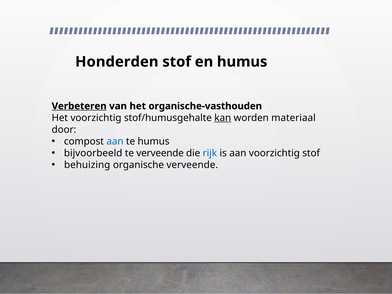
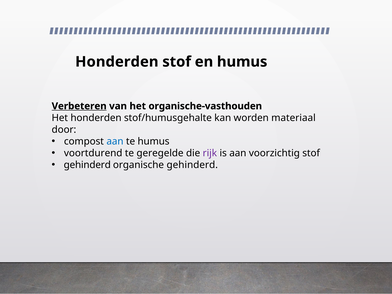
Het voorzichtig: voorzichtig -> honderden (96, 118)
kan underline: present -> none (223, 118)
bijvoorbeeld: bijvoorbeeld -> voortdurend (93, 153)
te verveende: verveende -> geregelde (160, 153)
rijk colour: blue -> purple (210, 153)
behuizing: behuizing -> gehinderd (87, 165)
organische verveende: verveende -> gehinderd (192, 165)
